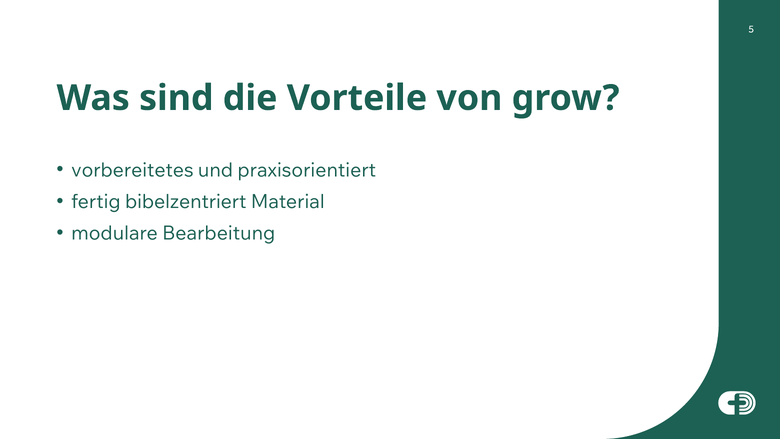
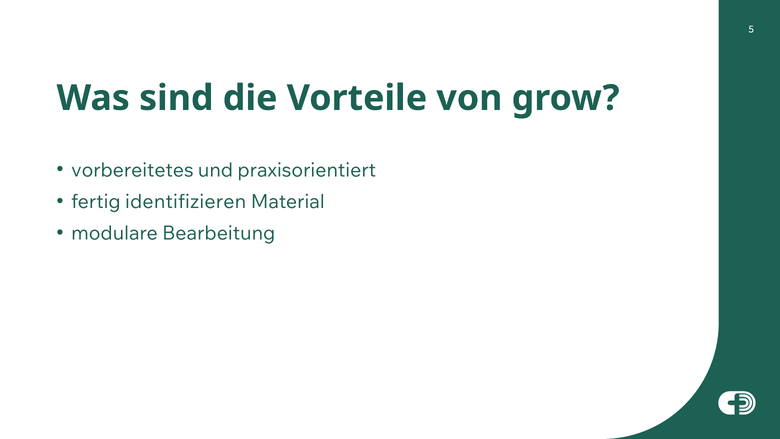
bibelzentriert: bibelzentriert -> identifizieren (186, 202)
